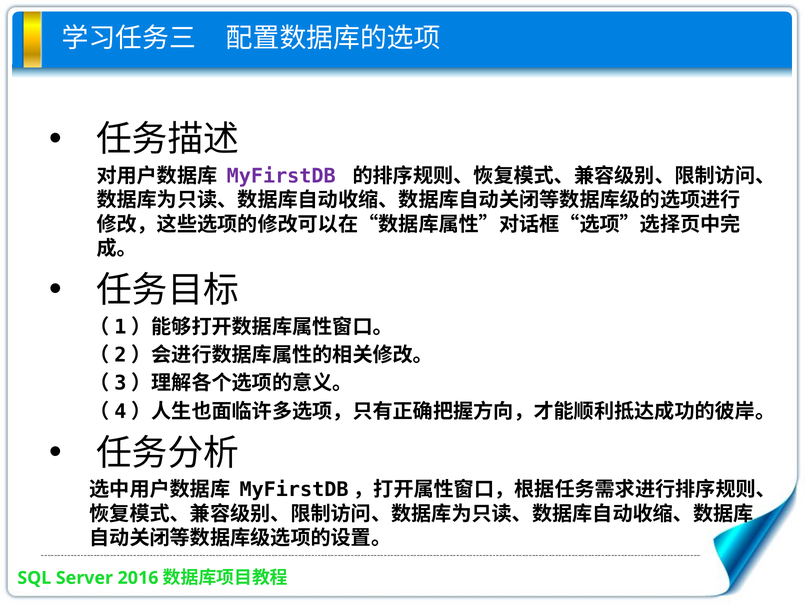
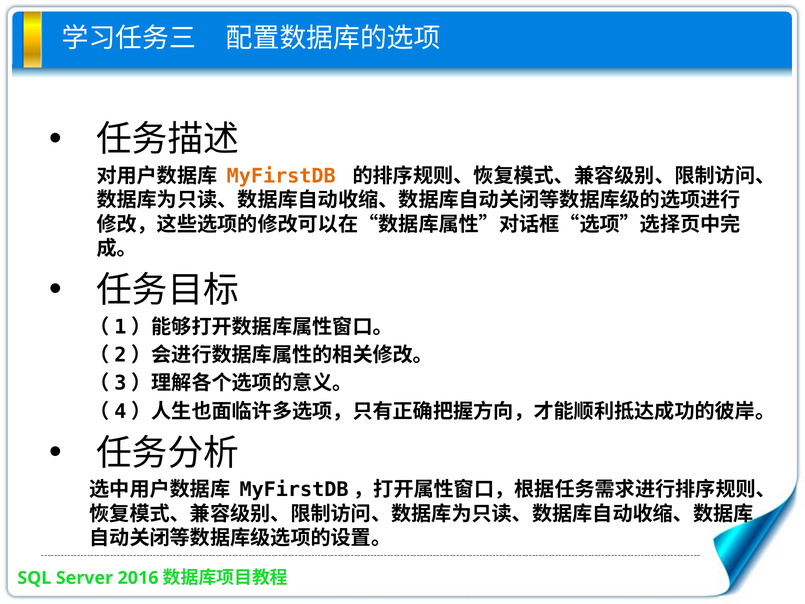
MyFirstDB colour: purple -> orange (281, 176)
